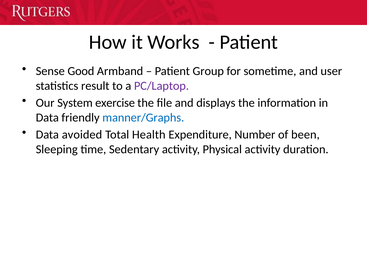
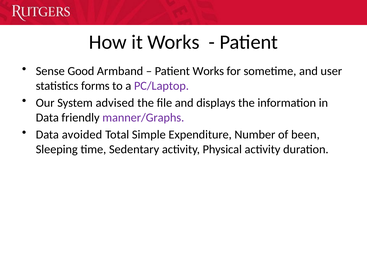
Patient Group: Group -> Works (208, 71)
result: result -> forms (95, 86)
exercise: exercise -> advised (115, 103)
manner/Graphs colour: blue -> purple (143, 118)
Health: Health -> Simple (149, 135)
